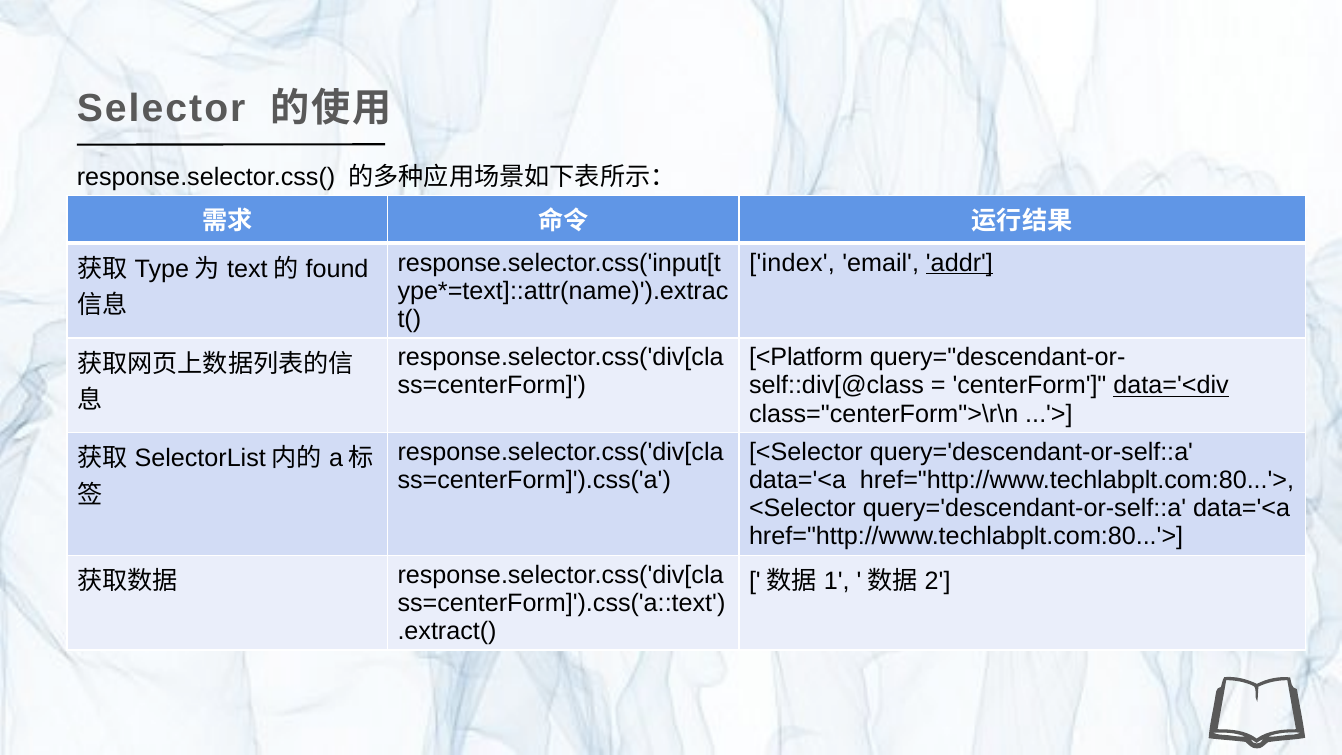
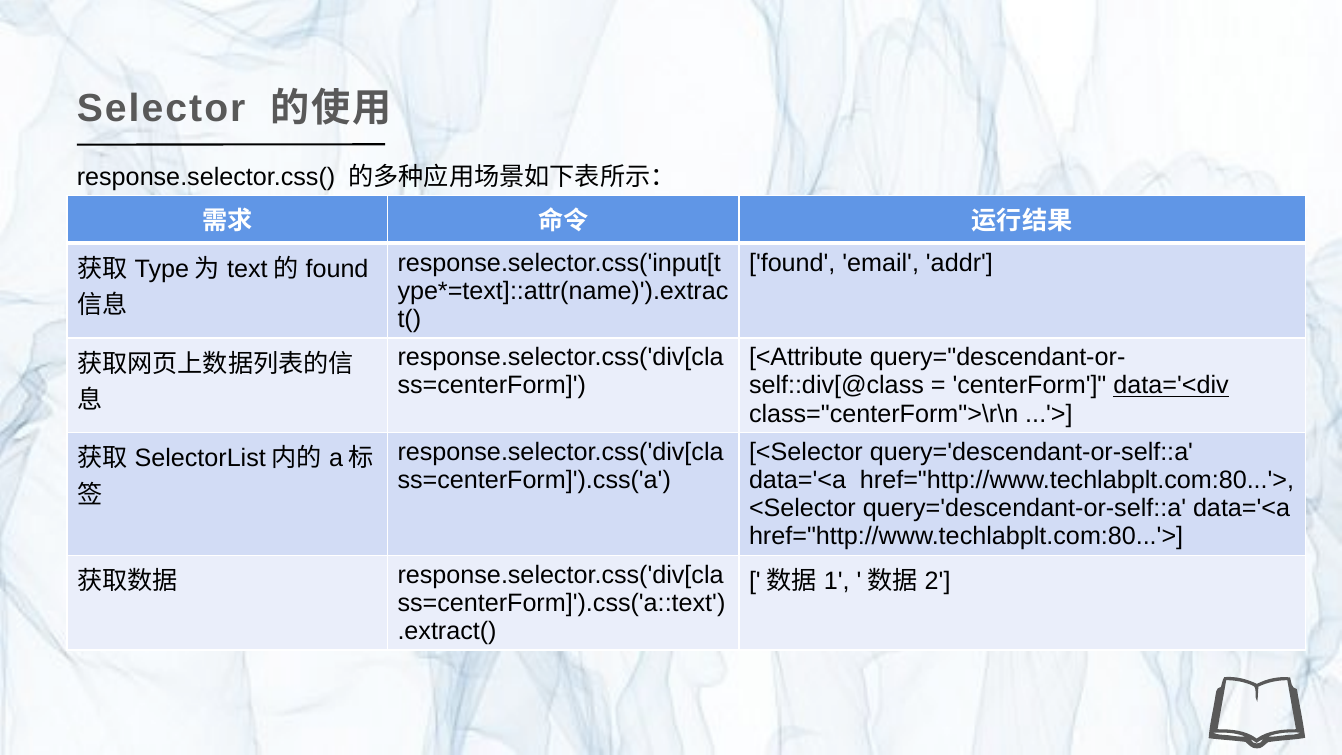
index: index -> found (792, 263)
addr underline: present -> none (959, 263)
<Platform: <Platform -> <Attribute (806, 357)
